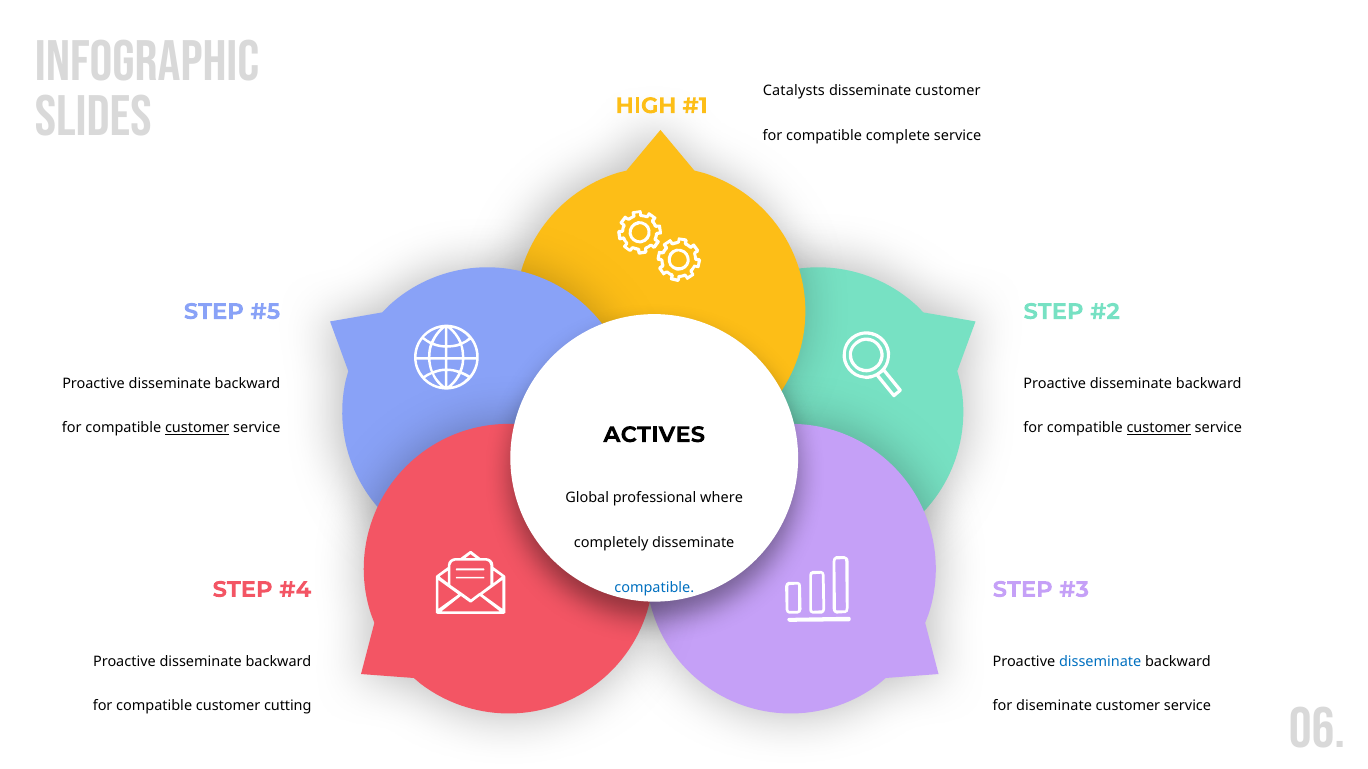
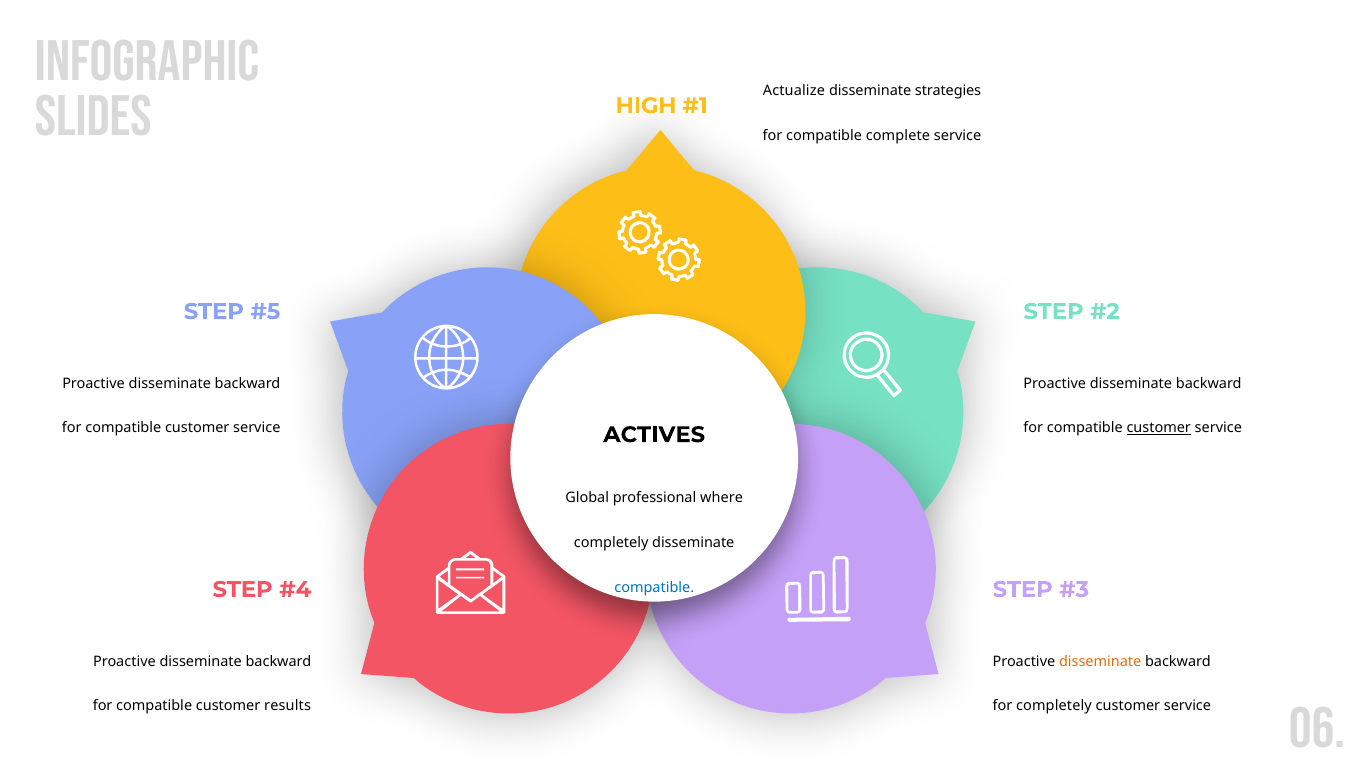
Catalysts: Catalysts -> Actualize (794, 91)
disseminate customer: customer -> strategies (948, 91)
customer underline: present -> none (197, 429)
disseminate colour: blue -> orange (1100, 662)
cutting: cutting -> results (288, 707)
for diseminate: diseminate -> completely (1054, 707)
